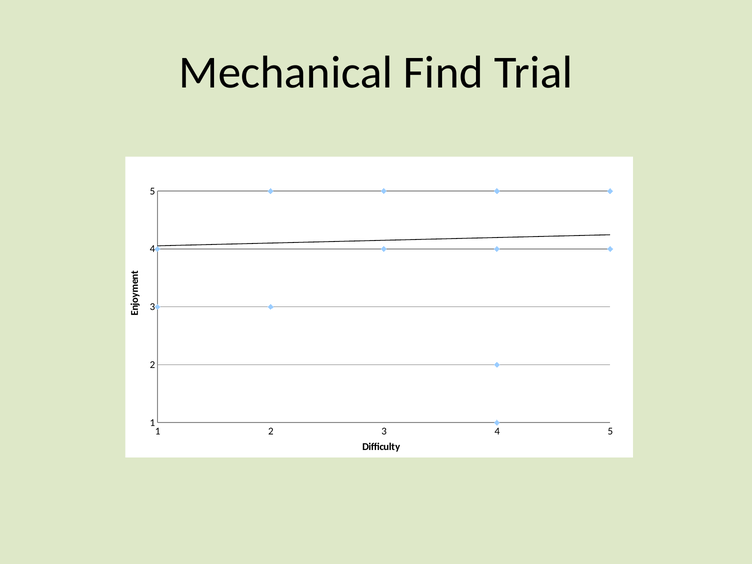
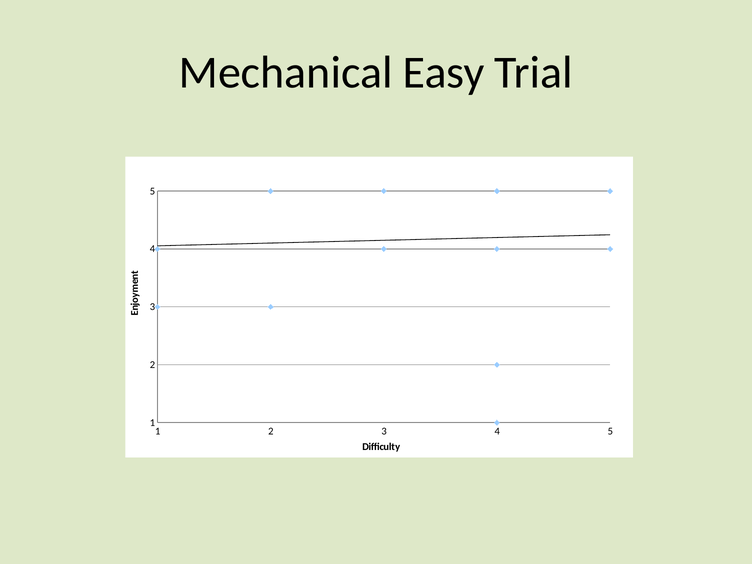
Find: Find -> Easy (444, 73)
